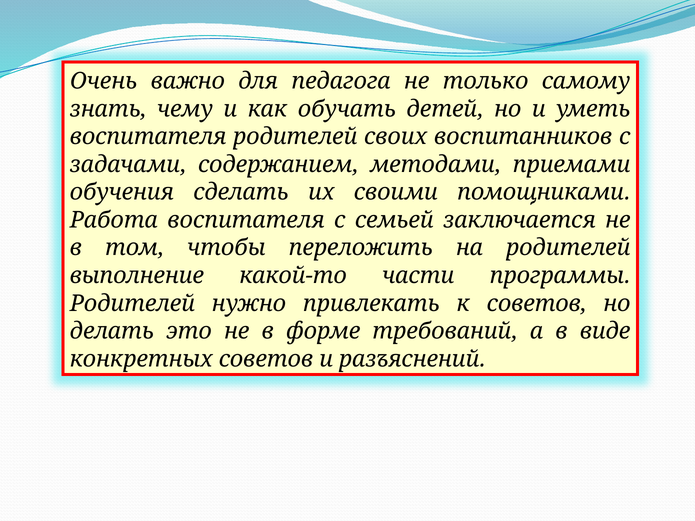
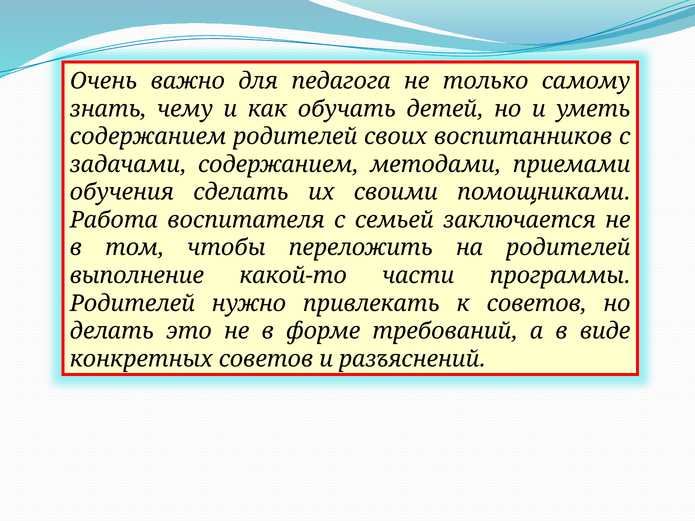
воспитателя: воспитателя -> содержанием (148, 137)
